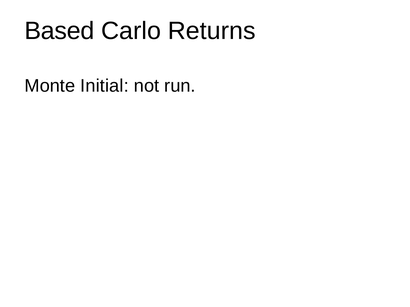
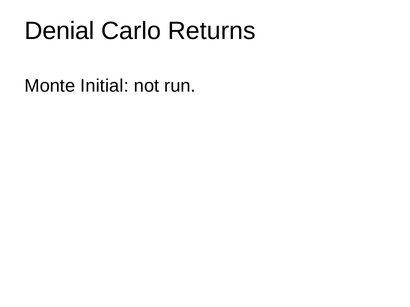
Based: Based -> Denial (59, 31)
